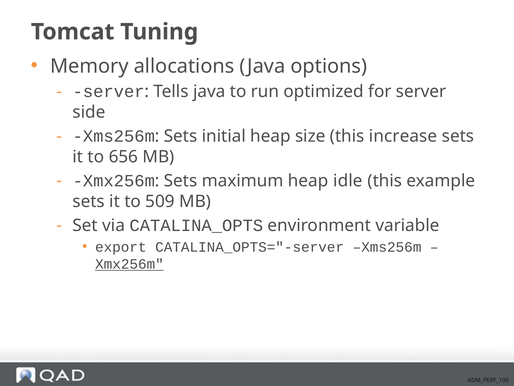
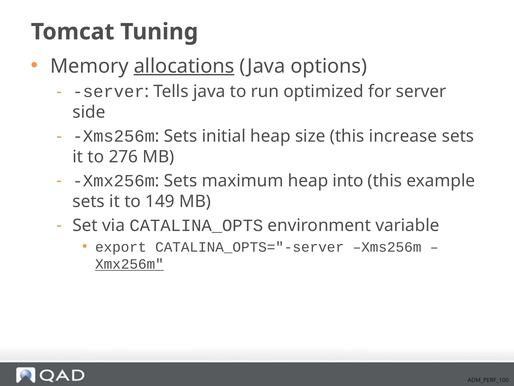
allocations underline: none -> present (184, 66)
656: 656 -> 276 (123, 157)
idle: idle -> into (348, 181)
509: 509 -> 149 (160, 201)
